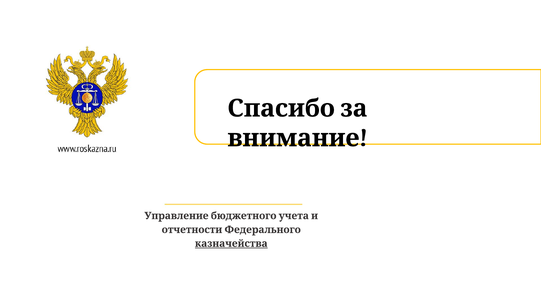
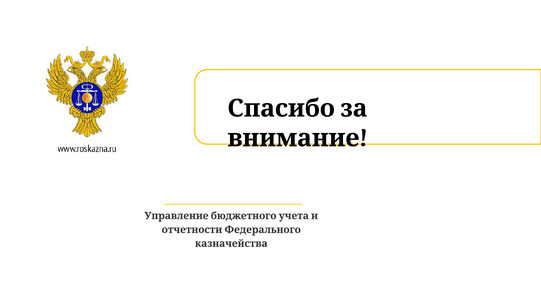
казначейства underline: present -> none (231, 244)
